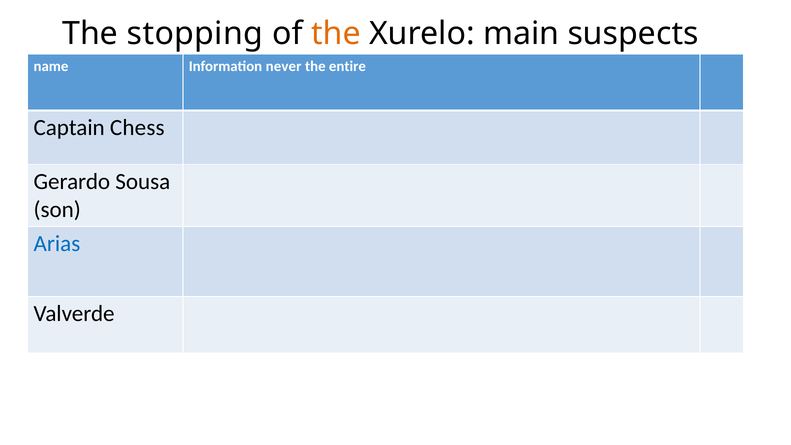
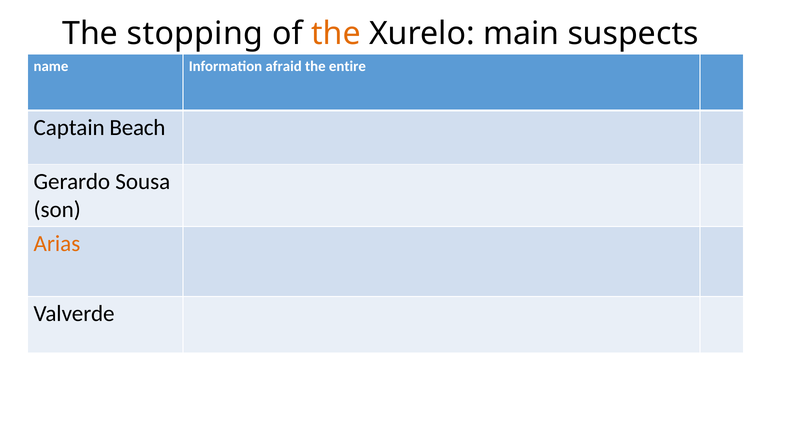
never: never -> afraid (284, 67)
Chess: Chess -> Beach (137, 128)
Arias colour: blue -> orange (57, 244)
